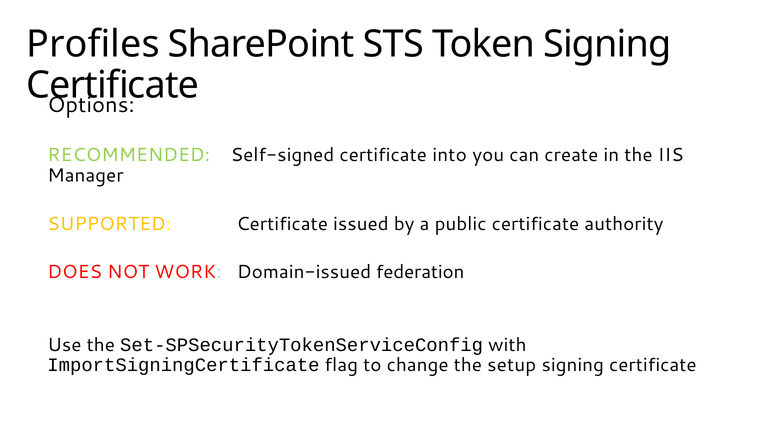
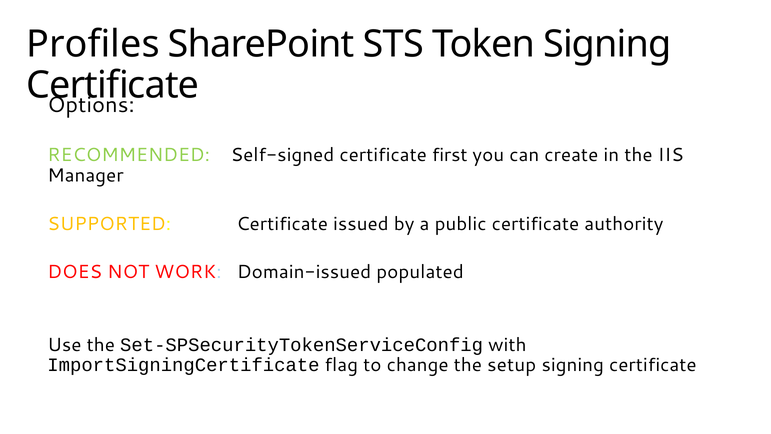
into: into -> first (450, 155)
federation: federation -> populated (420, 272)
